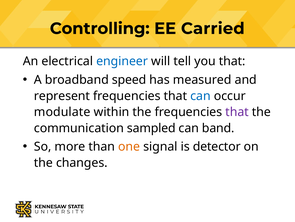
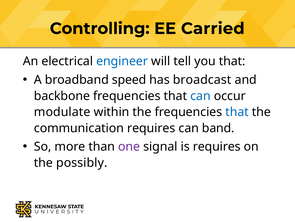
measured: measured -> broadcast (202, 80)
represent: represent -> backbone (62, 96)
that colour: purple -> blue (237, 112)
communication sampled: sampled -> requires (151, 128)
one colour: orange -> purple (129, 146)
is detector: detector -> requires (217, 146)
changes: changes -> possibly (82, 162)
